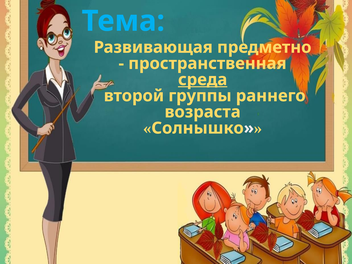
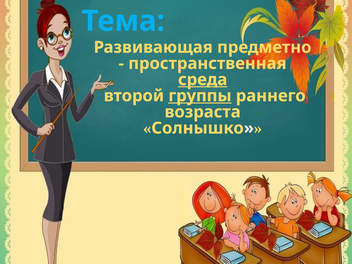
группы underline: none -> present (200, 96)
